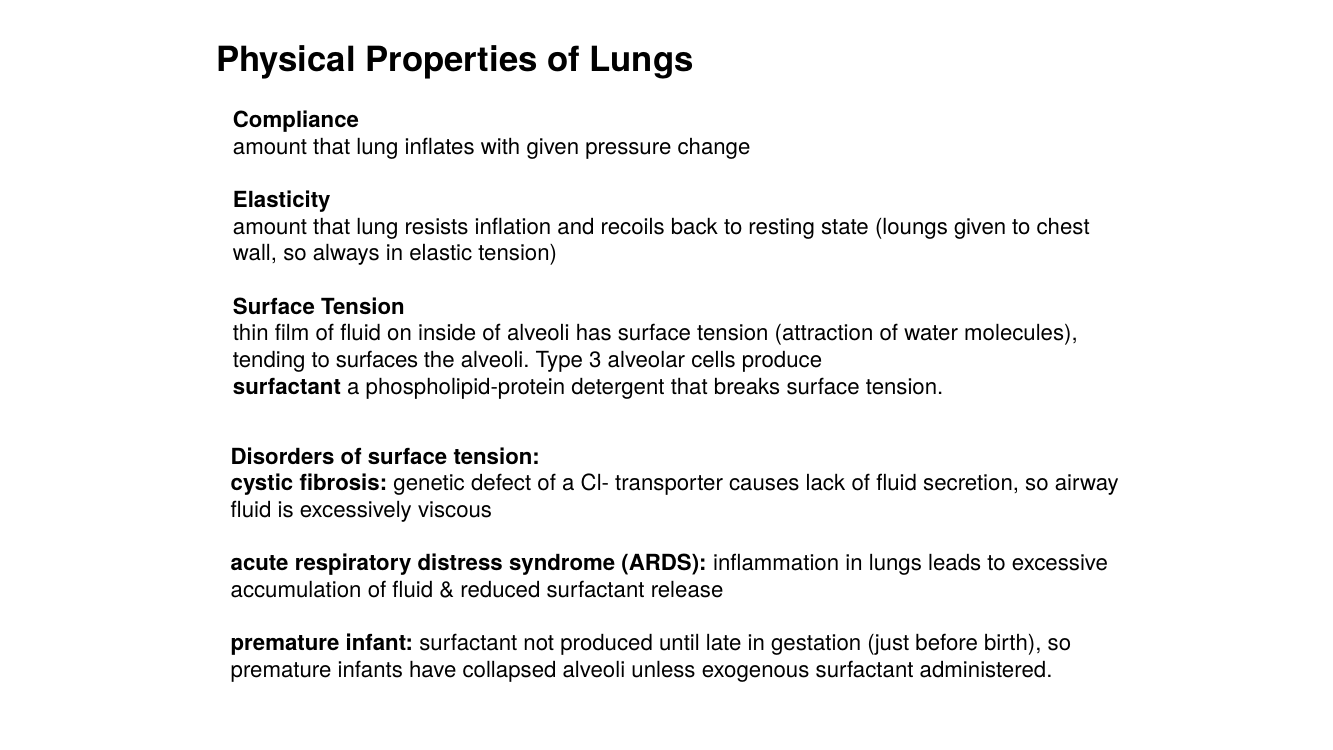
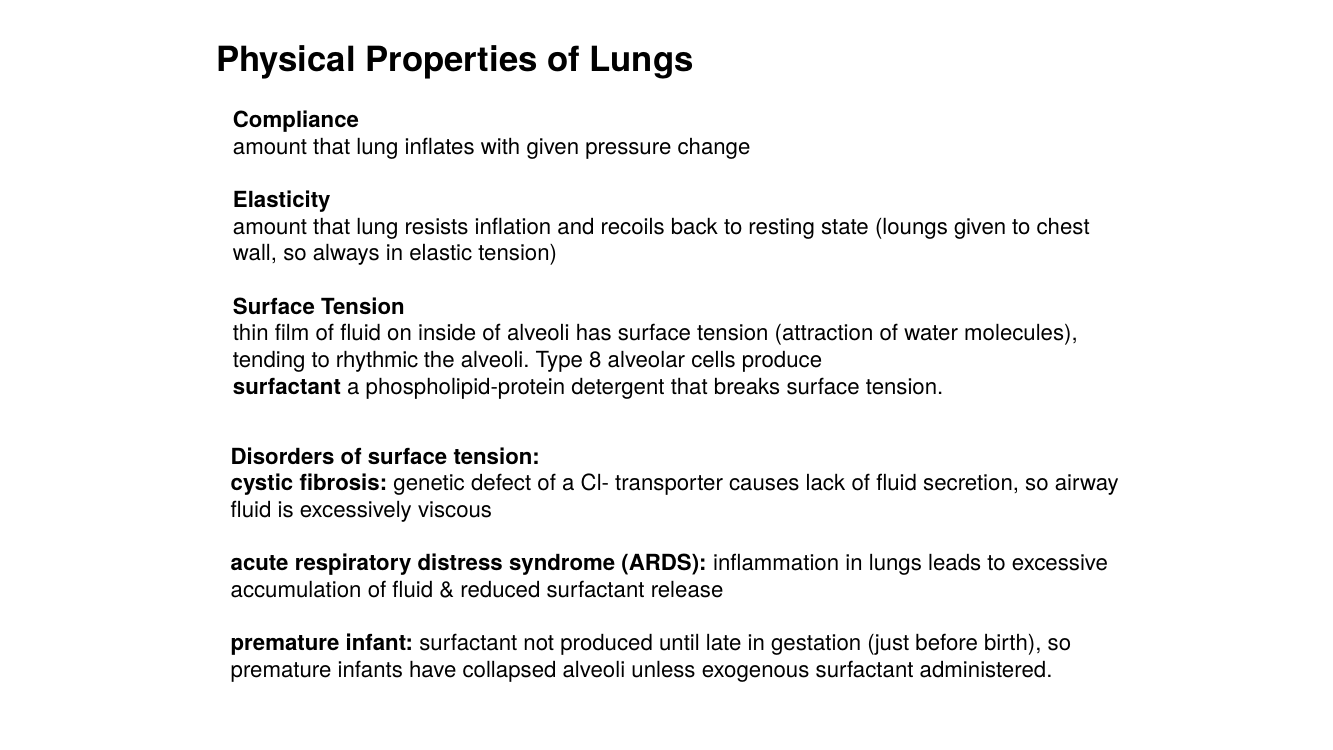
surfaces: surfaces -> rhythmic (377, 360)
3: 3 -> 8 (595, 360)
